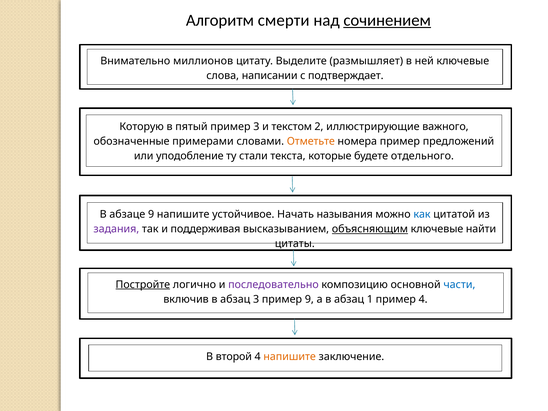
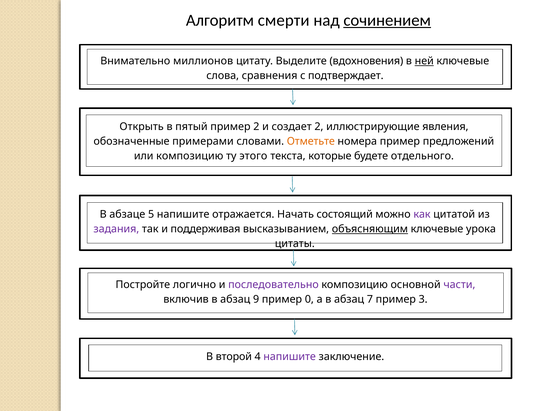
размышляет: размышляет -> вдохновения (366, 61)
ней underline: none -> present (424, 61)
написании: написании -> сравнения (270, 76)
Которую: Которую -> Открыть (142, 127)
пример 3: 3 -> 2 (256, 127)
текстом: текстом -> создает (292, 127)
важного: важного -> явления (445, 127)
или уподобление: уподобление -> композицию (190, 156)
стали: стали -> этого (253, 156)
абзаце 9: 9 -> 5 (151, 214)
устойчивое: устойчивое -> отражается (243, 214)
называния: называния -> состоящий (345, 214)
как colour: blue -> purple (422, 214)
найти: найти -> урока (481, 229)
Постройте underline: present -> none (143, 285)
части colour: blue -> purple (459, 285)
абзац 3: 3 -> 9 (256, 299)
пример 9: 9 -> 0 (309, 299)
1: 1 -> 7 (370, 299)
пример 4: 4 -> 3 (423, 299)
напишите colour: orange -> purple (290, 357)
